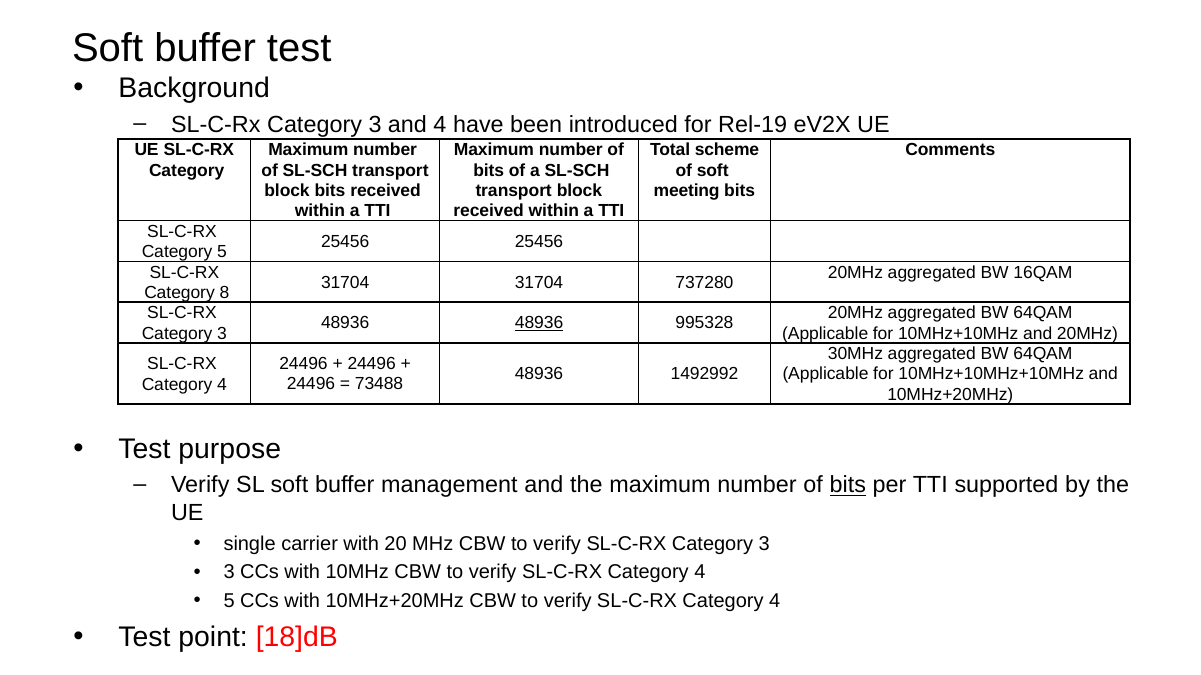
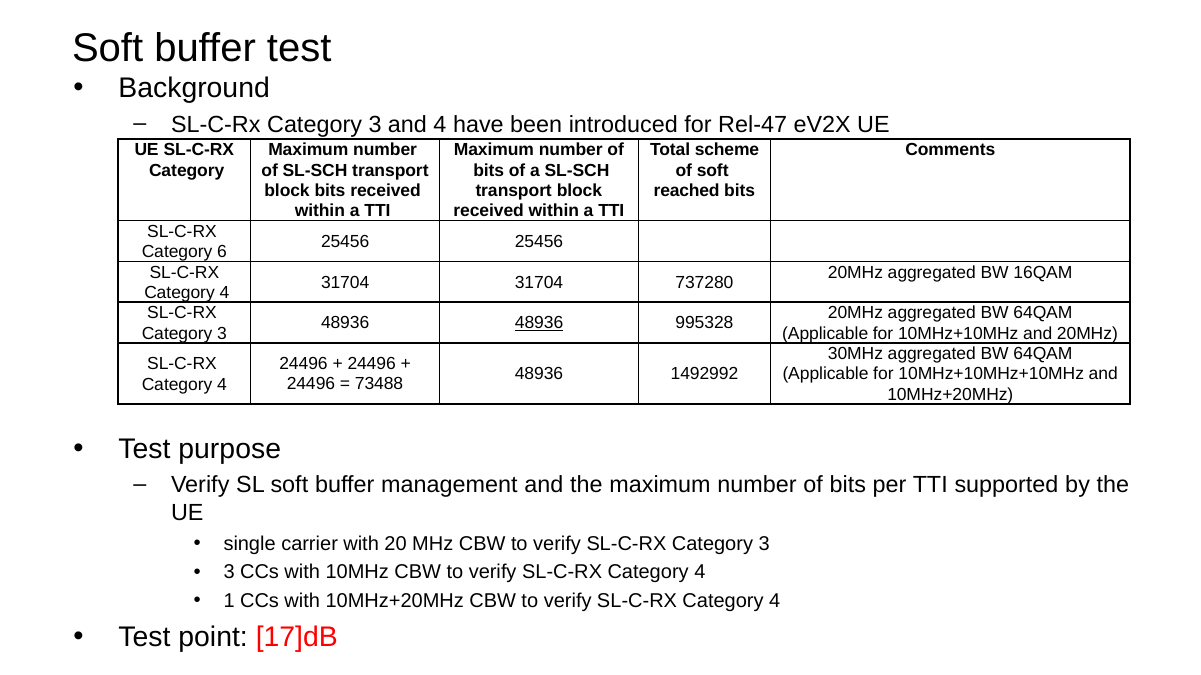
Rel-19: Rel-19 -> Rel-47 (753, 125)
meeting: meeting -> reached (687, 191)
Category 5: 5 -> 6 (222, 252)
8: 8 -> 4 (224, 293)
bits underline: present -> none (848, 486)
5: 5 -> 1 (229, 602)
18]dB: 18]dB -> 17]dB (297, 638)
